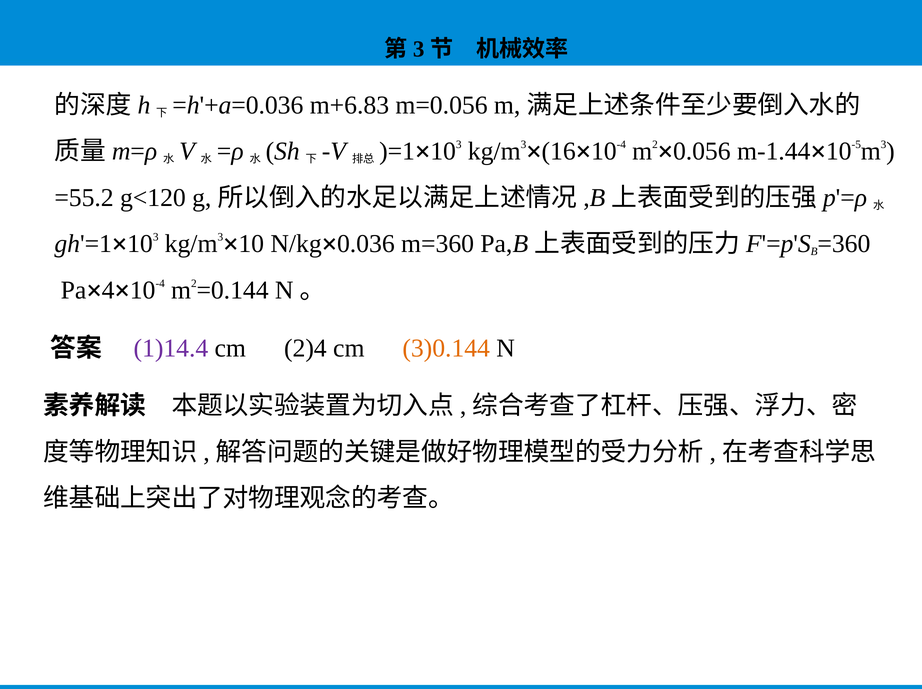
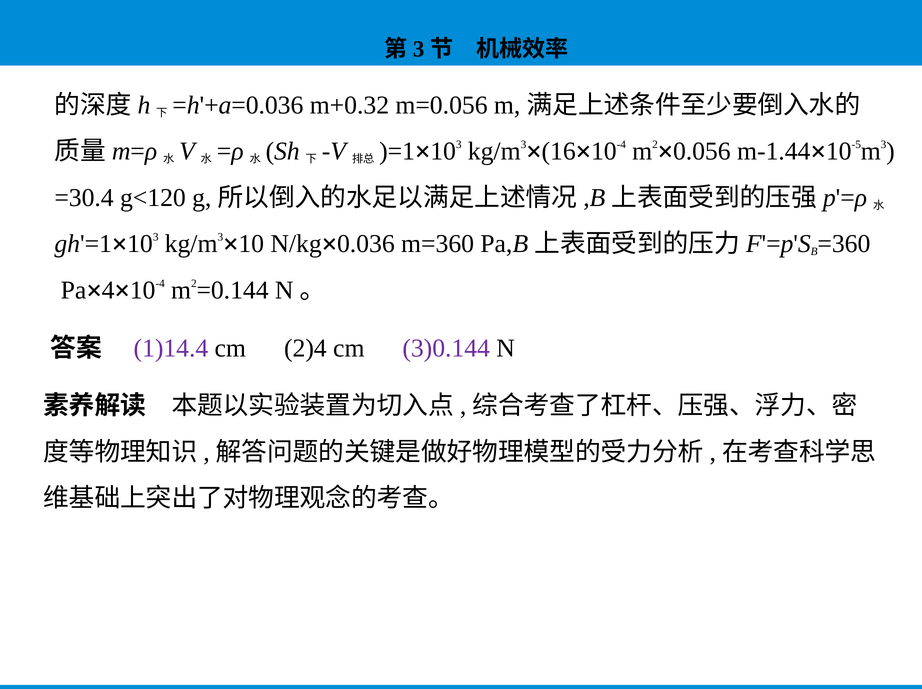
m+6.83: m+6.83 -> m+0.32 (349, 105)
=55.2: =55.2 -> =30.4 (84, 198)
3)0.144 colour: orange -> purple (446, 349)
